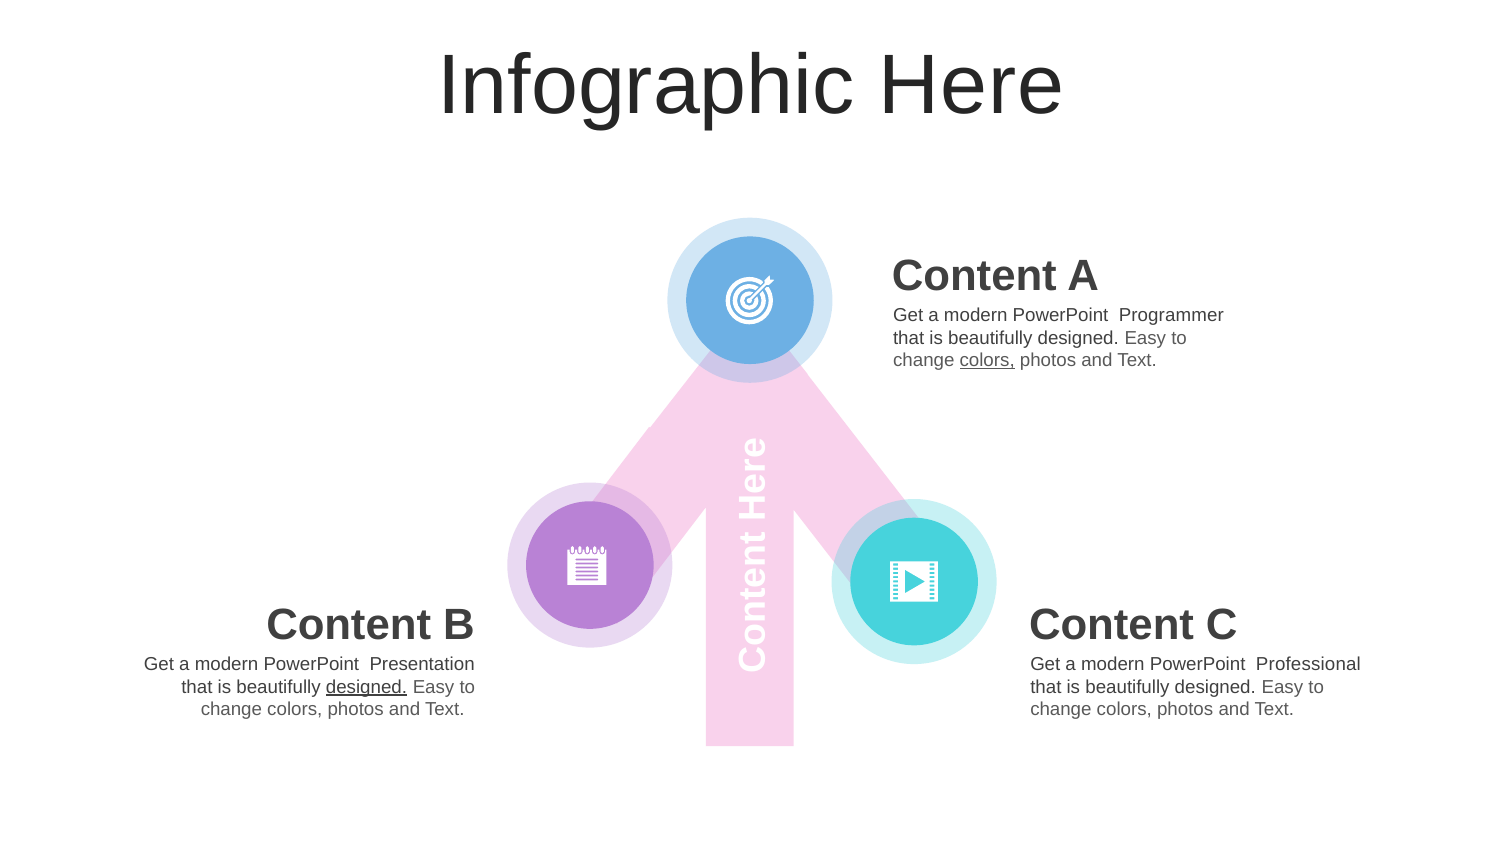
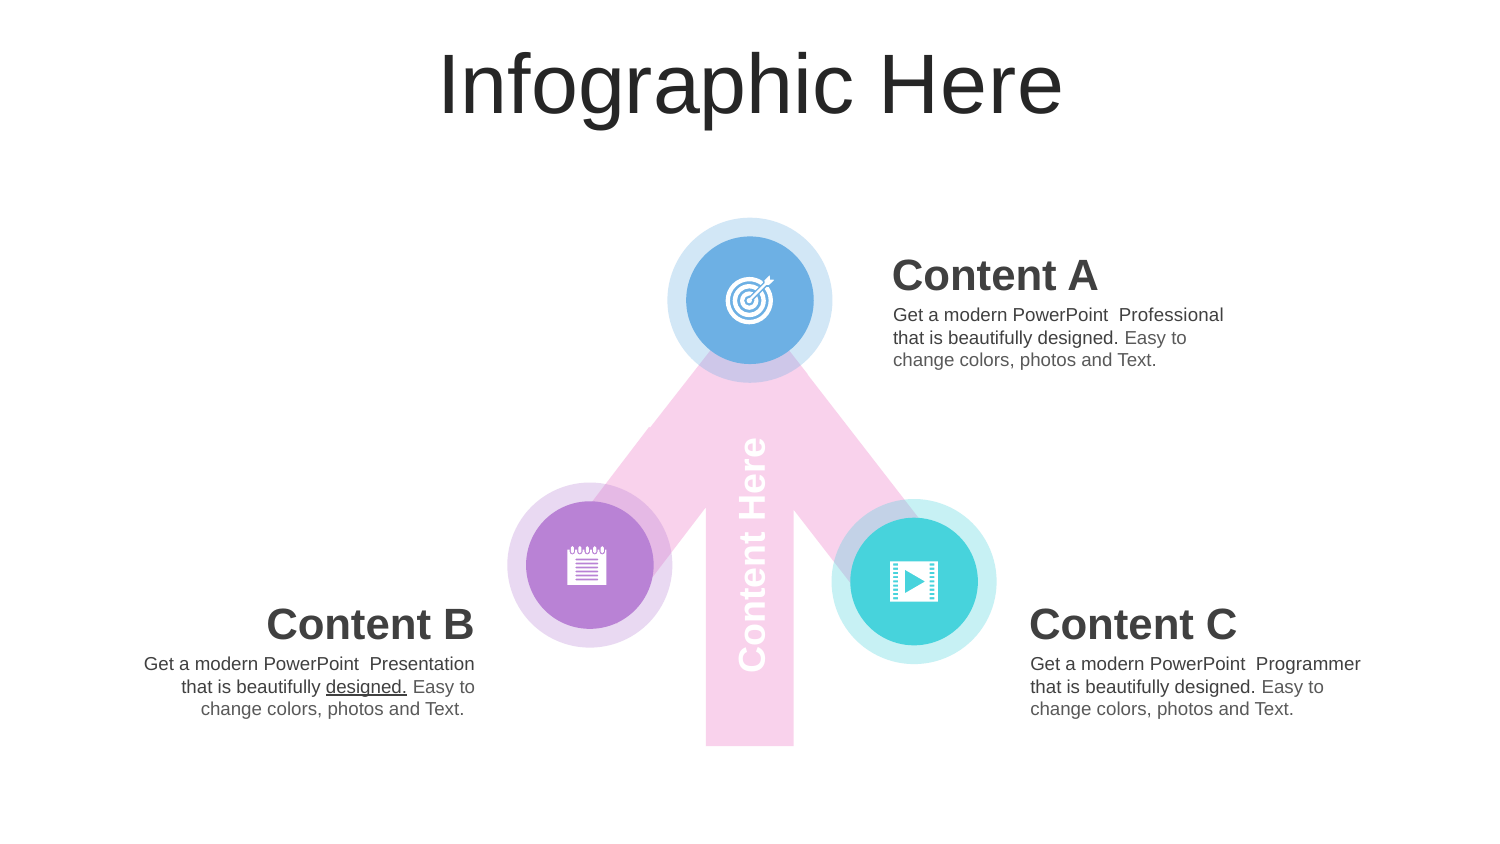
Programmer: Programmer -> Professional (1171, 316)
colors underline: present -> none (987, 361)
Professional: Professional -> Programmer (1308, 664)
